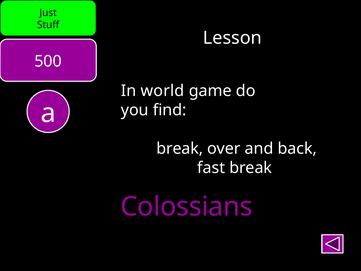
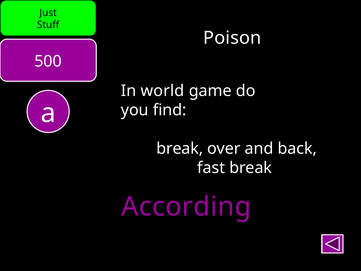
Lesson: Lesson -> Poison (232, 38)
Colossians: Colossians -> According (186, 206)
